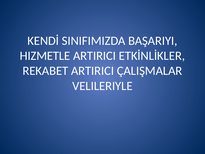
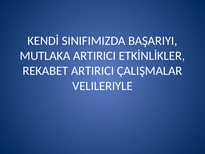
HIZMETLE: HIZMETLE -> MUTLAKA (45, 56)
